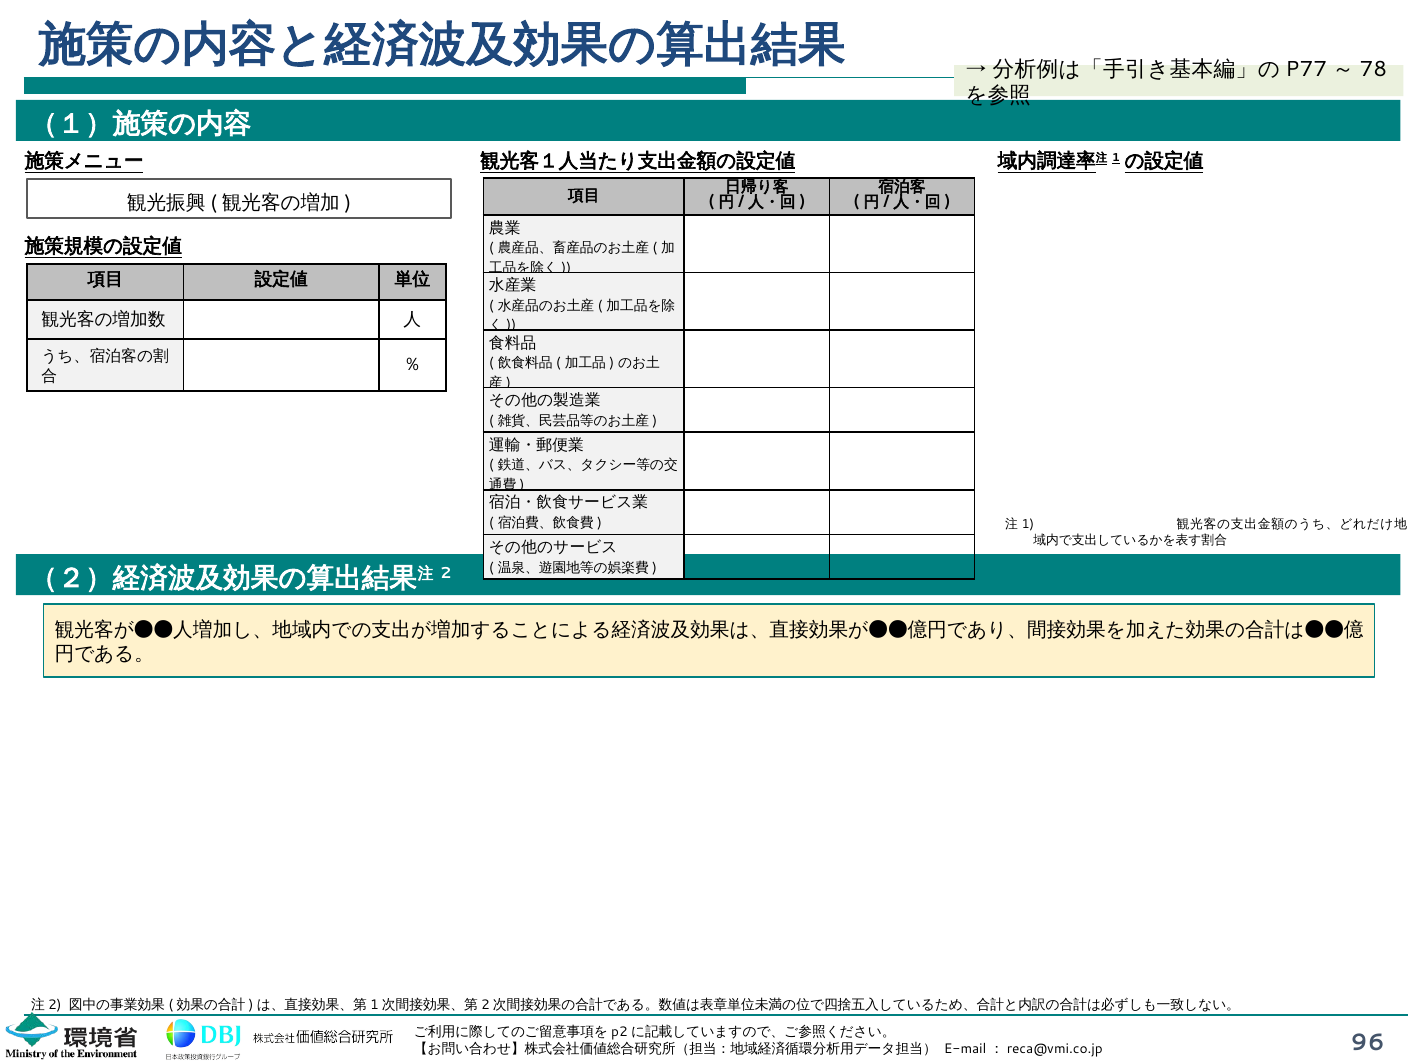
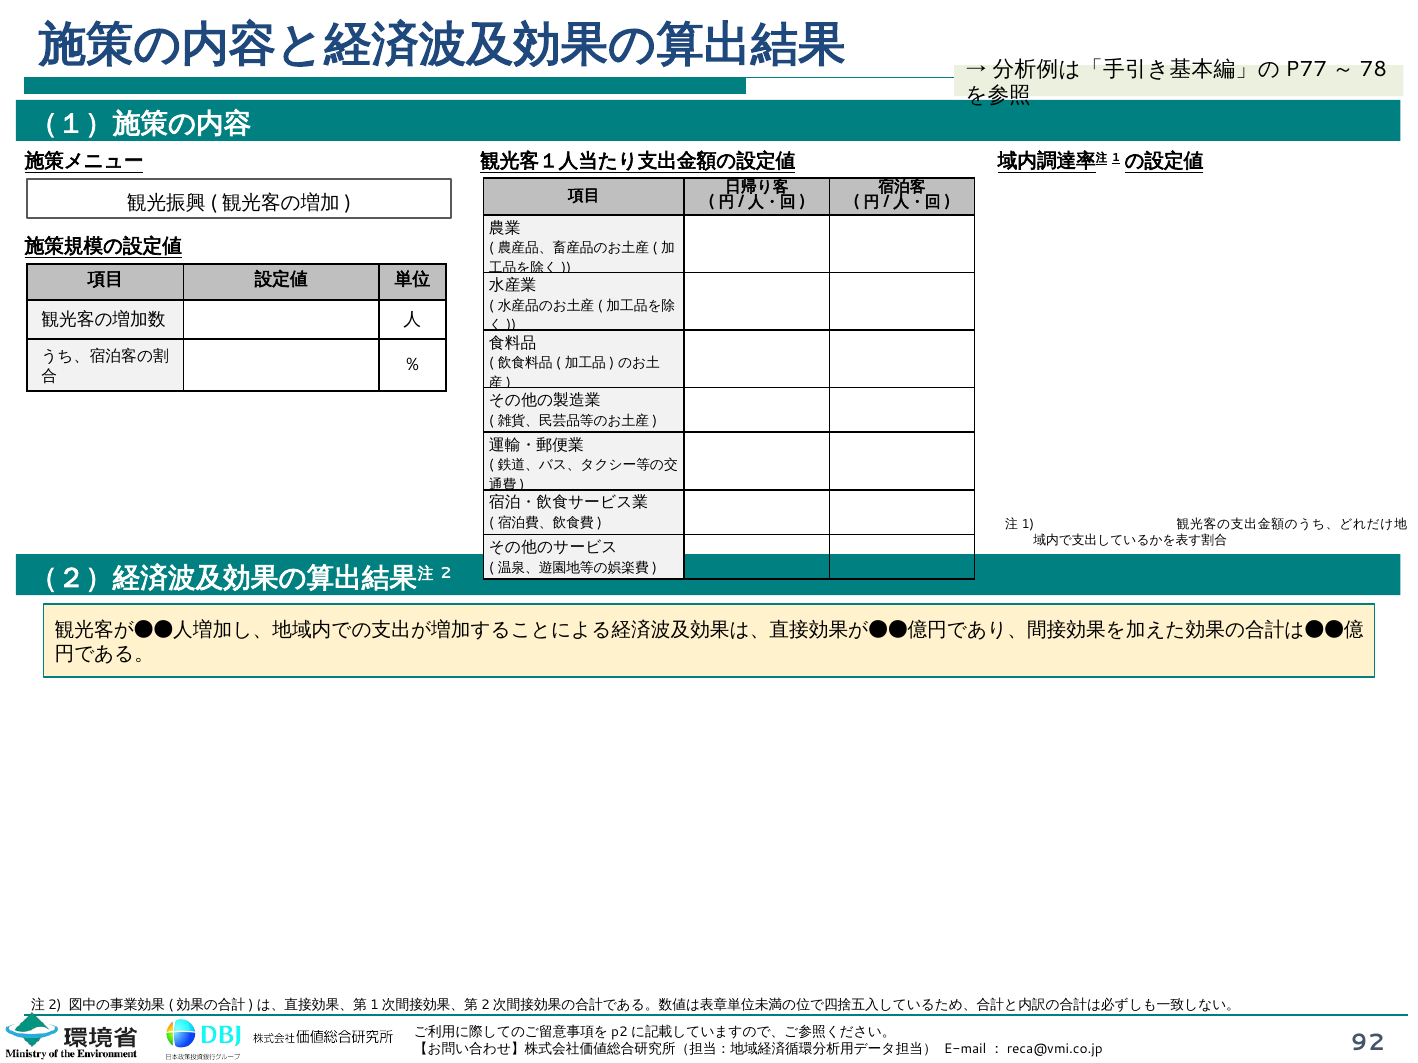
96: 96 -> 92 (1368, 1044)
